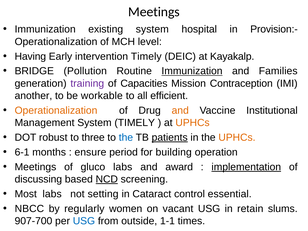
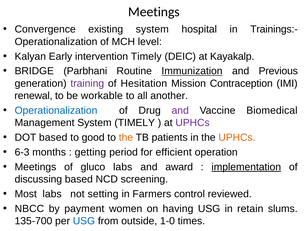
Immunization: Immunization -> Convergence (45, 29)
Provision:-: Provision:- -> Trainings:- (274, 29)
Having: Having -> Kalyan (30, 56)
Pollution: Pollution -> Parbhani (85, 71)
Families: Families -> Previous (278, 71)
Capacities: Capacities -> Hesitation (144, 83)
another: another -> renewal (33, 96)
efficient: efficient -> another (169, 96)
Operationalization colour: orange -> blue (56, 110)
and colour: orange -> purple (180, 110)
Institutional: Institutional -> Biomedical (272, 110)
UPHCs colour: orange -> purple (193, 123)
DOT robust: robust -> based (53, 137)
three: three -> good (93, 137)
the colour: blue -> orange (126, 137)
patients underline: present -> none (170, 137)
6-1: 6-1 -> 6-3 (22, 152)
ensure: ensure -> getting (90, 152)
building: building -> efficient (174, 152)
NCD underline: present -> none (107, 179)
Cataract: Cataract -> Farmers (152, 194)
essential: essential -> reviewed (230, 194)
regularly: regularly -> payment (84, 209)
vacant: vacant -> having (178, 209)
907-700: 907-700 -> 135-700 (33, 221)
1-1: 1-1 -> 1-0 (167, 221)
